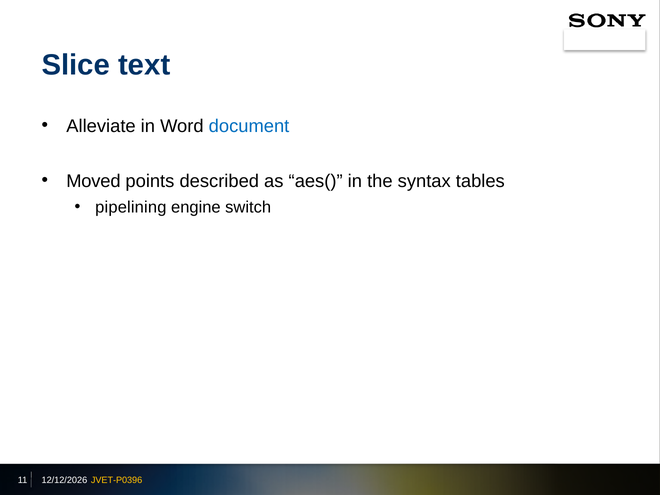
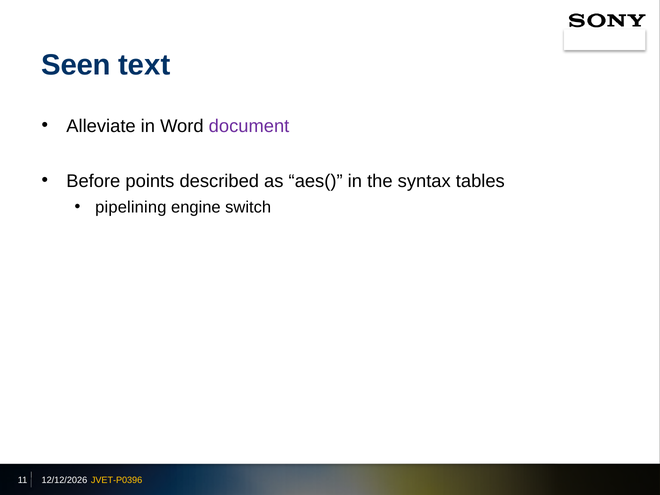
Slice: Slice -> Seen (76, 65)
document colour: blue -> purple (249, 126)
Moved: Moved -> Before (93, 181)
